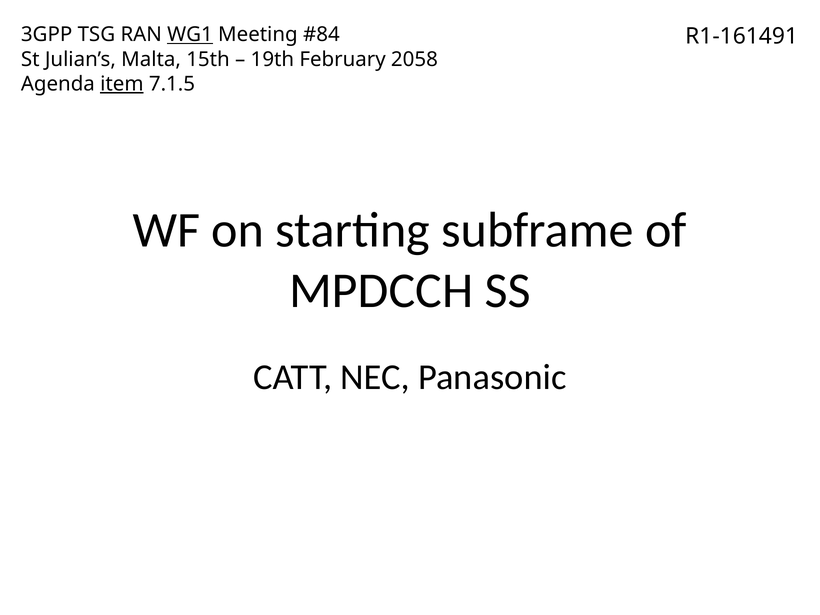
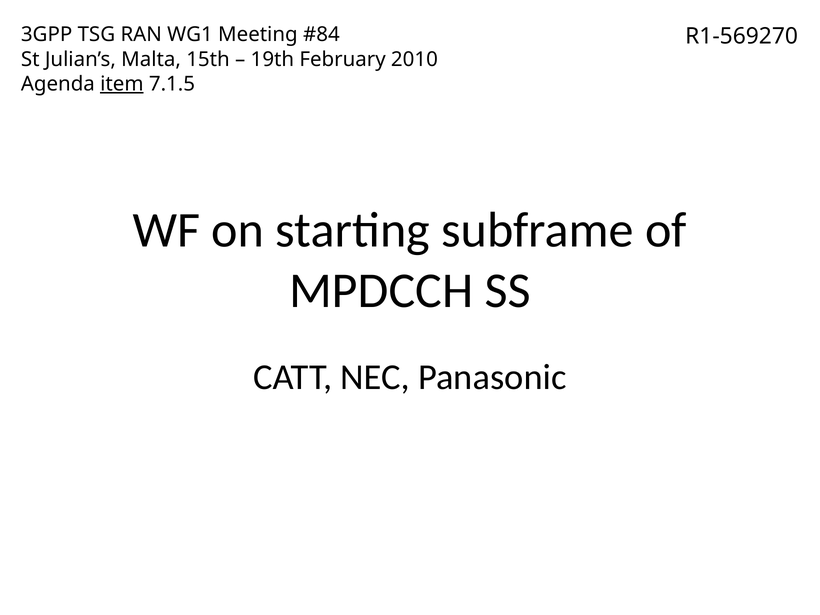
WG1 underline: present -> none (190, 35)
R1-161491: R1-161491 -> R1-569270 (742, 36)
2058: 2058 -> 2010 (414, 59)
